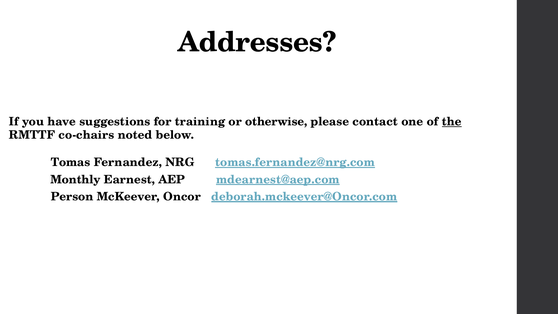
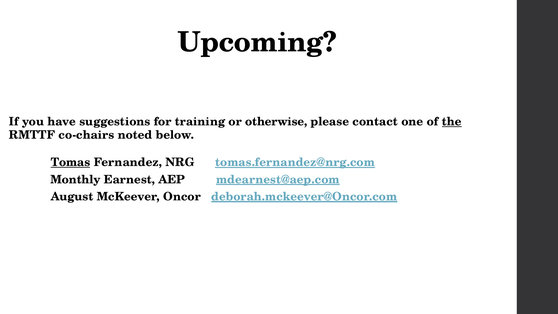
Addresses: Addresses -> Upcoming (257, 42)
Tomas underline: none -> present (70, 162)
Person: Person -> August (72, 197)
